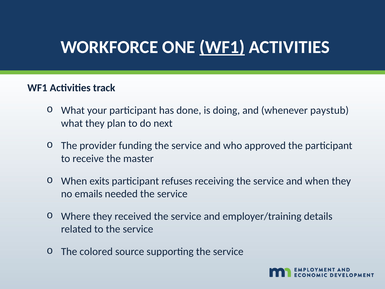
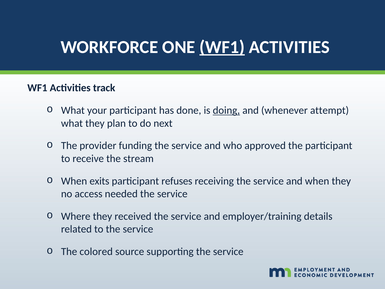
doing underline: none -> present (226, 110)
paystub: paystub -> attempt (330, 110)
master: master -> stream (138, 158)
emails: emails -> access (89, 194)
